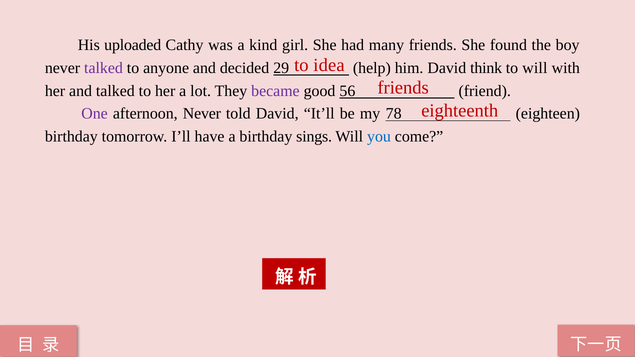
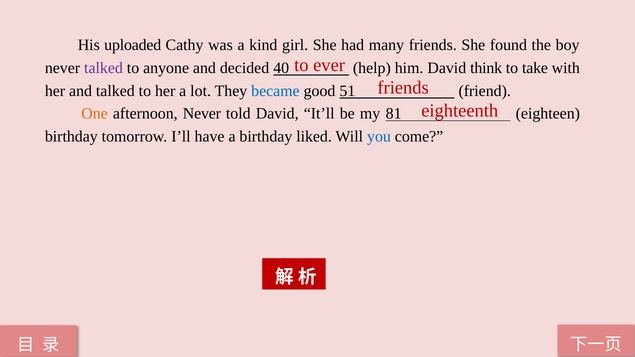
idea: idea -> ever (329, 65)
29: 29 -> 40 (281, 68)
to will: will -> take (535, 68)
became colour: purple -> blue (275, 91)
56: 56 -> 51 (347, 91)
One colour: purple -> orange (95, 114)
78: 78 -> 81 (394, 114)
sings: sings -> liked (314, 137)
